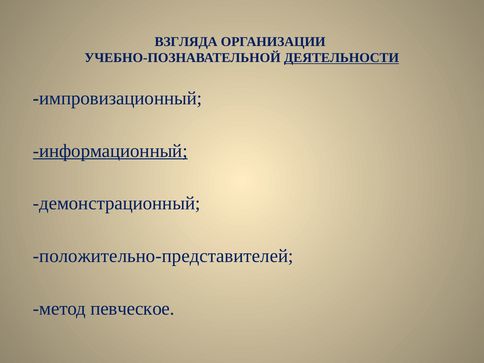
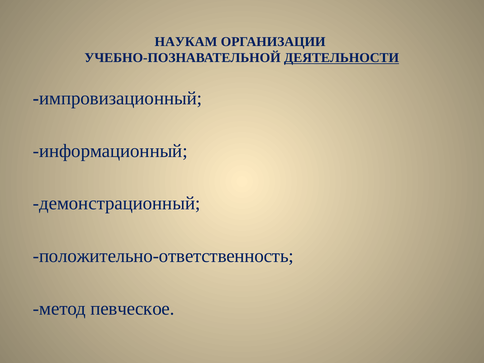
ВЗГЛЯДА: ВЗГЛЯДА -> НАУКАМ (186, 42)
информационный underline: present -> none (110, 151)
положительно-представителей: положительно-представителей -> положительно-ответственность (163, 256)
